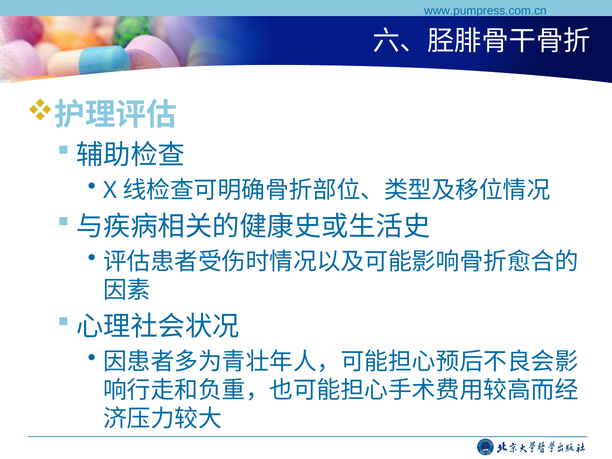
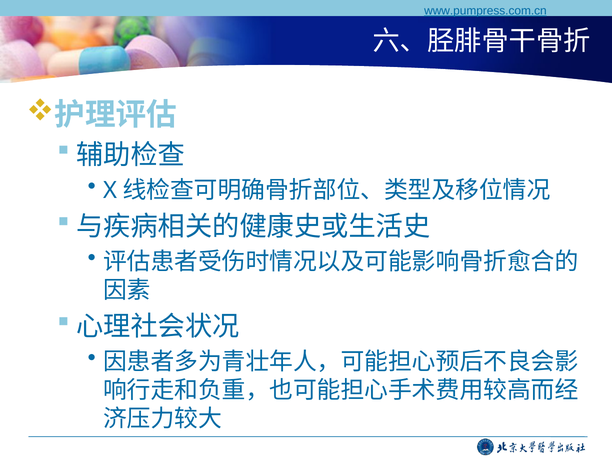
www.pumpress.com.cn underline: none -> present (485, 11)
